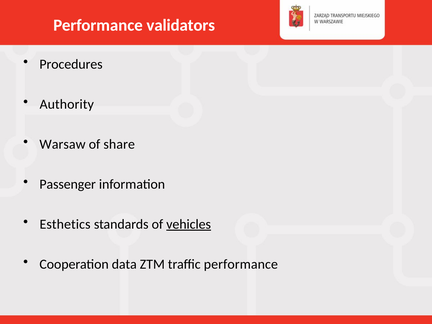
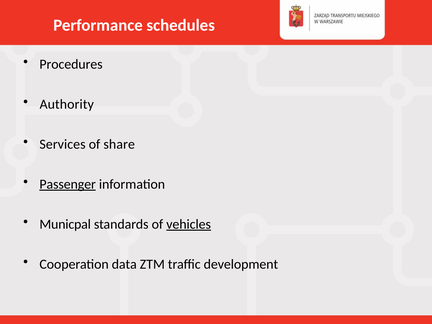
validators: validators -> schedules (181, 25)
Warsaw: Warsaw -> Services (63, 144)
Passenger underline: none -> present (68, 184)
Esthetics: Esthetics -> Municpal (65, 224)
traffic performance: performance -> development (241, 264)
